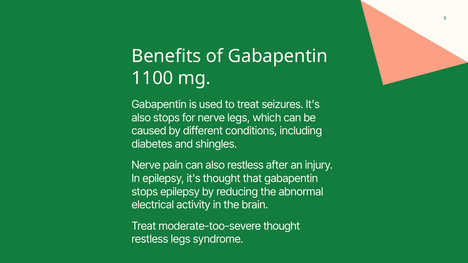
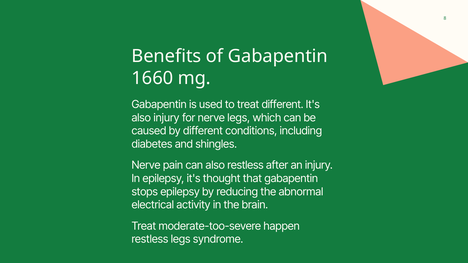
1100: 1100 -> 1660 (152, 78)
treat seizures: seizures -> different (283, 105)
also stops: stops -> injury (166, 118)
moderate-too-severe thought: thought -> happen (282, 226)
